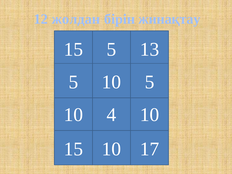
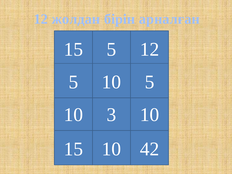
жинақтау: жинақтау -> арналған (169, 19)
5 13: 13 -> 12 (150, 49)
4: 4 -> 3 (111, 115)
17: 17 -> 42 (150, 149)
